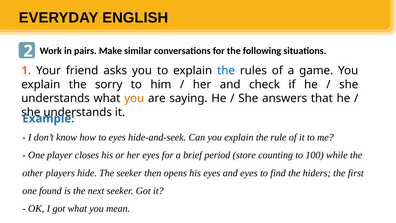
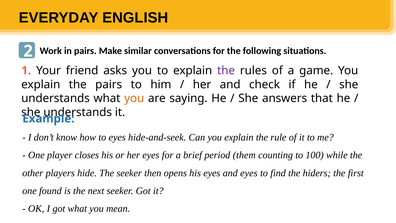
the colour: blue -> purple (226, 70)
the sorry: sorry -> pairs (109, 84)
store: store -> them (244, 155)
